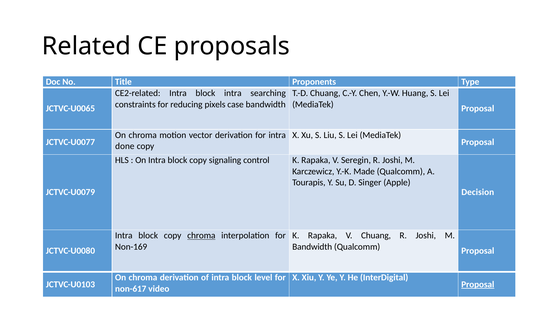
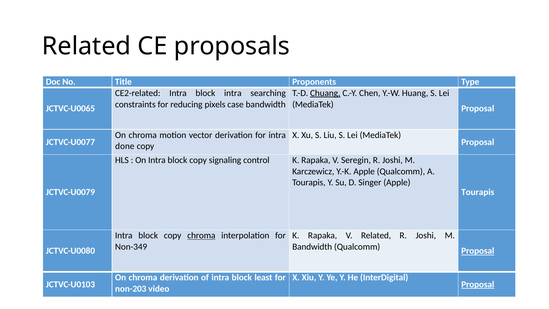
Chuang underline: none -> present (325, 93)
Y.-K Made: Made -> Apple (364, 171)
Decision: Decision -> Tourapis (478, 192)
V Chuang: Chuang -> Related (376, 235)
Non-169: Non-169 -> Non-349 (131, 247)
Proposal underline: none -> present (478, 251)
level: level -> least (263, 277)
non-617: non-617 -> non-203 (131, 289)
